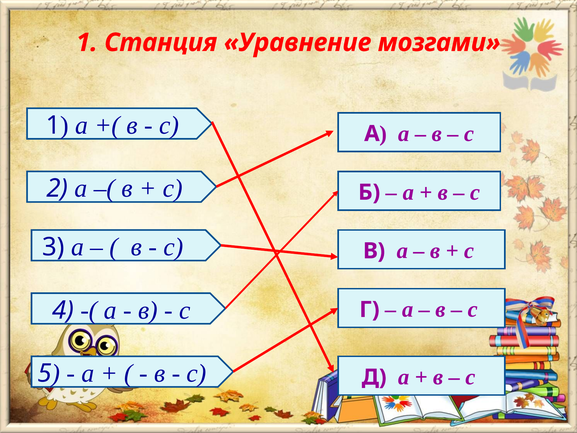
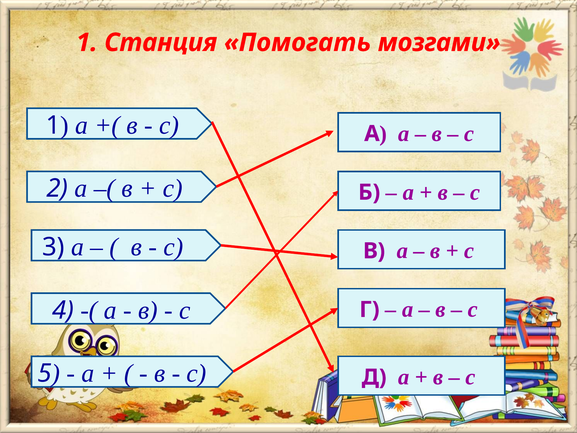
Уравнение: Уравнение -> Помогать (297, 43)
